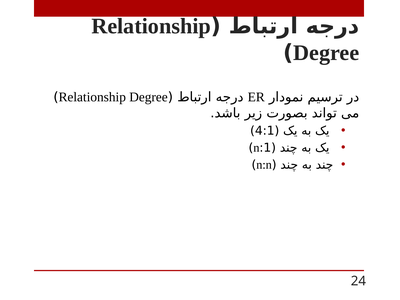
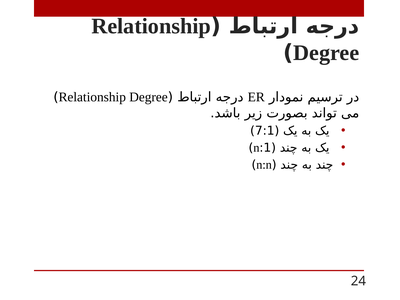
4:1: 4:1 -> 7:1 (265, 131)
